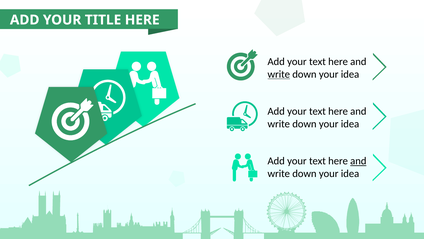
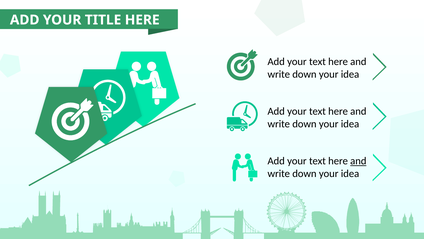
write underline: present -> none (279, 74)
